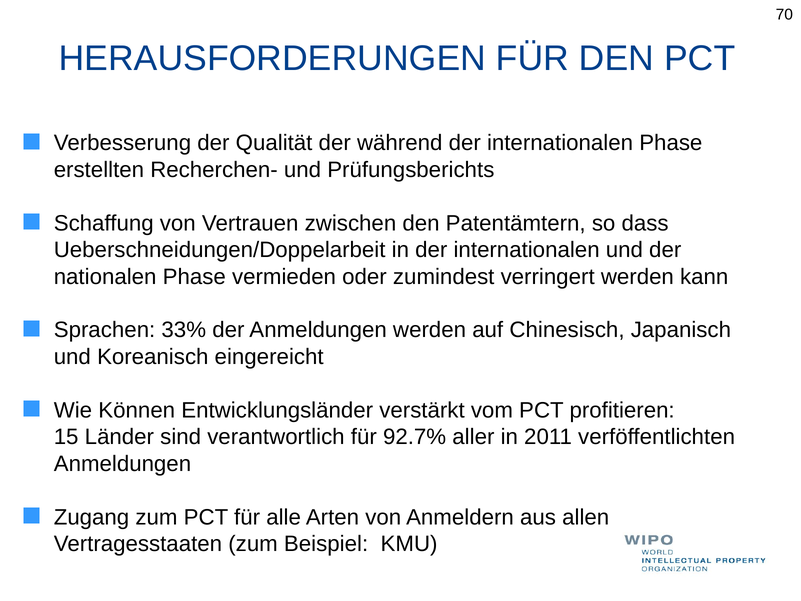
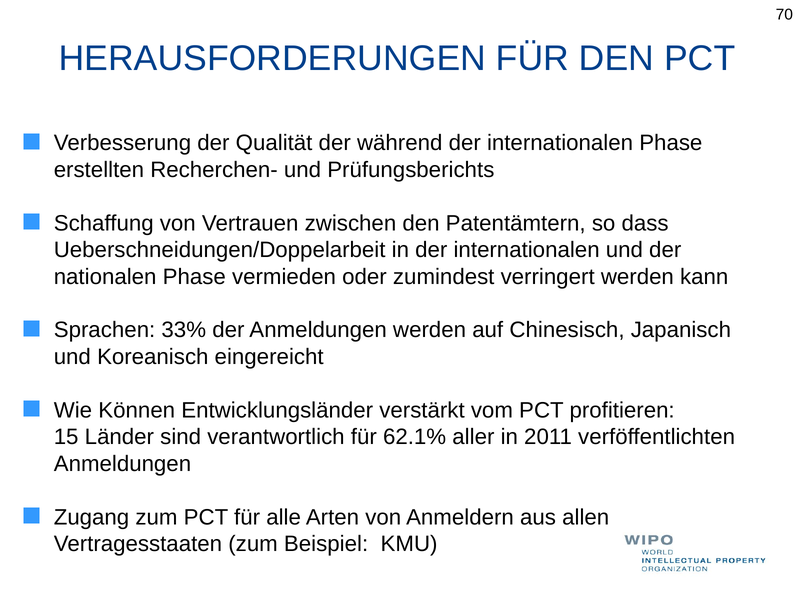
92.7%: 92.7% -> 62.1% (415, 437)
